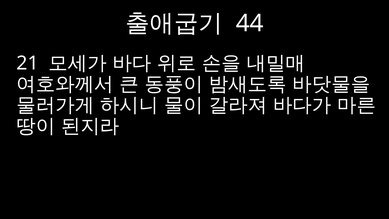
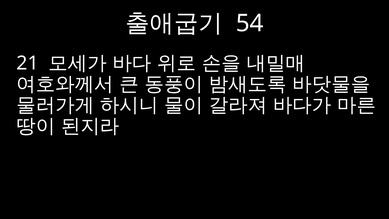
44: 44 -> 54 (250, 23)
